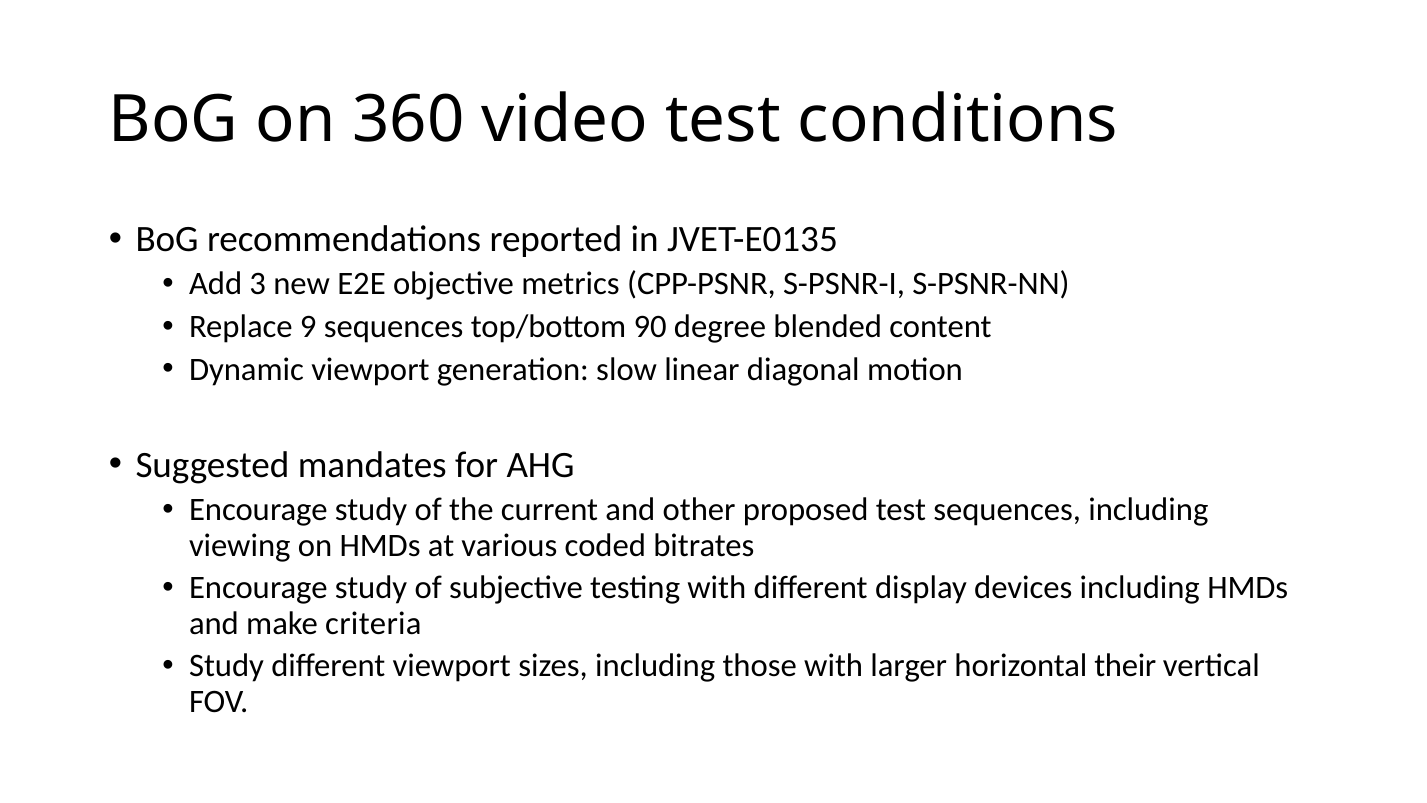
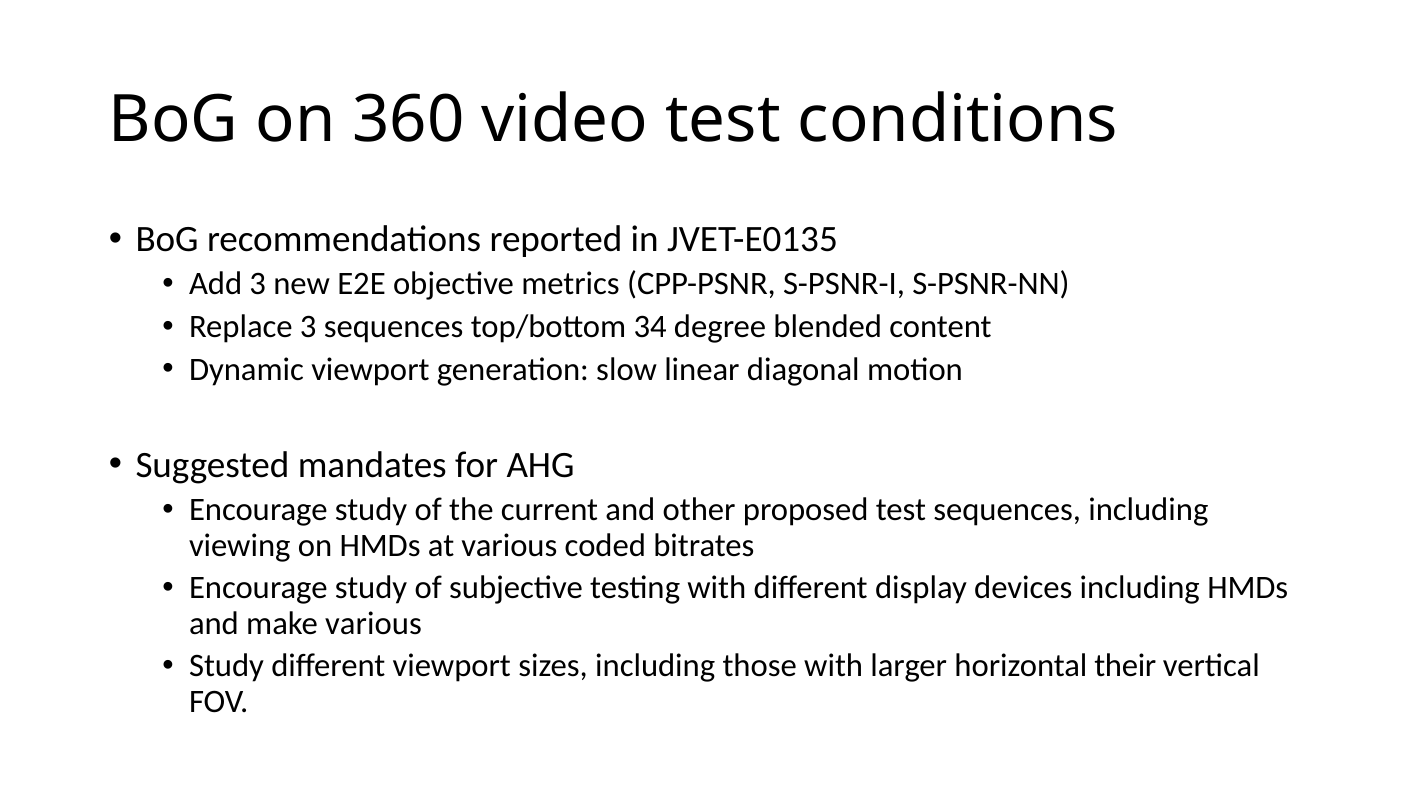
Replace 9: 9 -> 3 (308, 327)
90: 90 -> 34 (650, 327)
make criteria: criteria -> various (374, 623)
